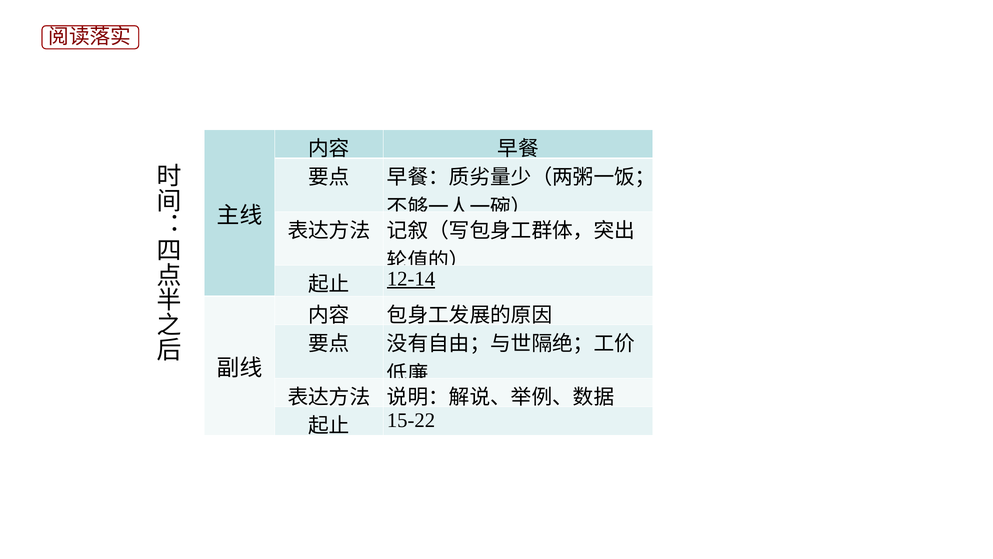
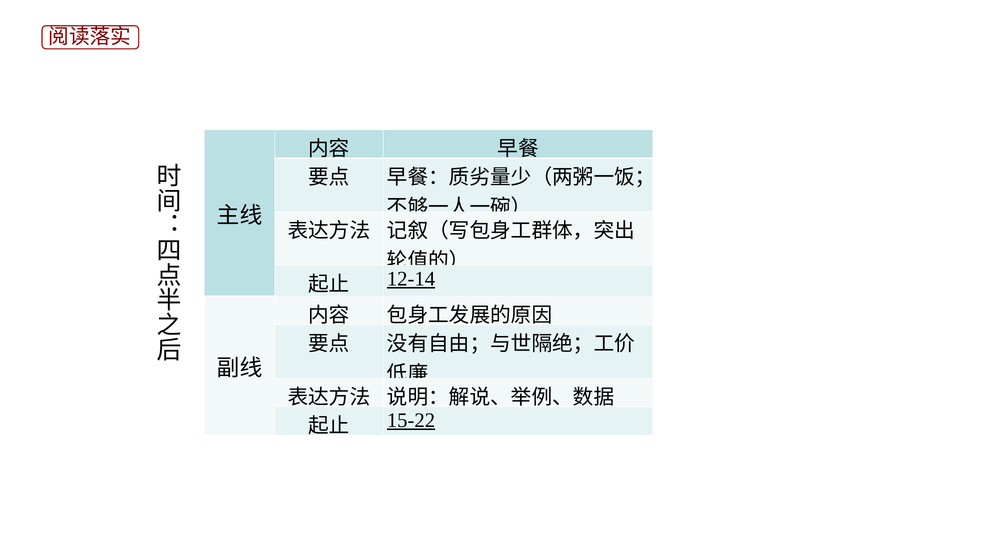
15-22 underline: none -> present (411, 420)
